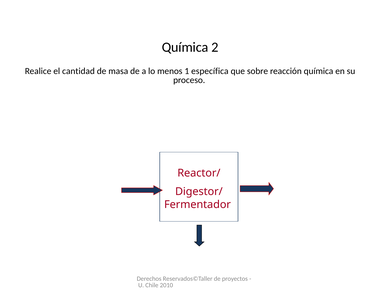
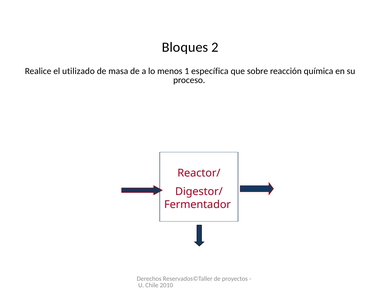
Química: Química -> Bloques (185, 47)
cantidad: cantidad -> utilizado (78, 71)
